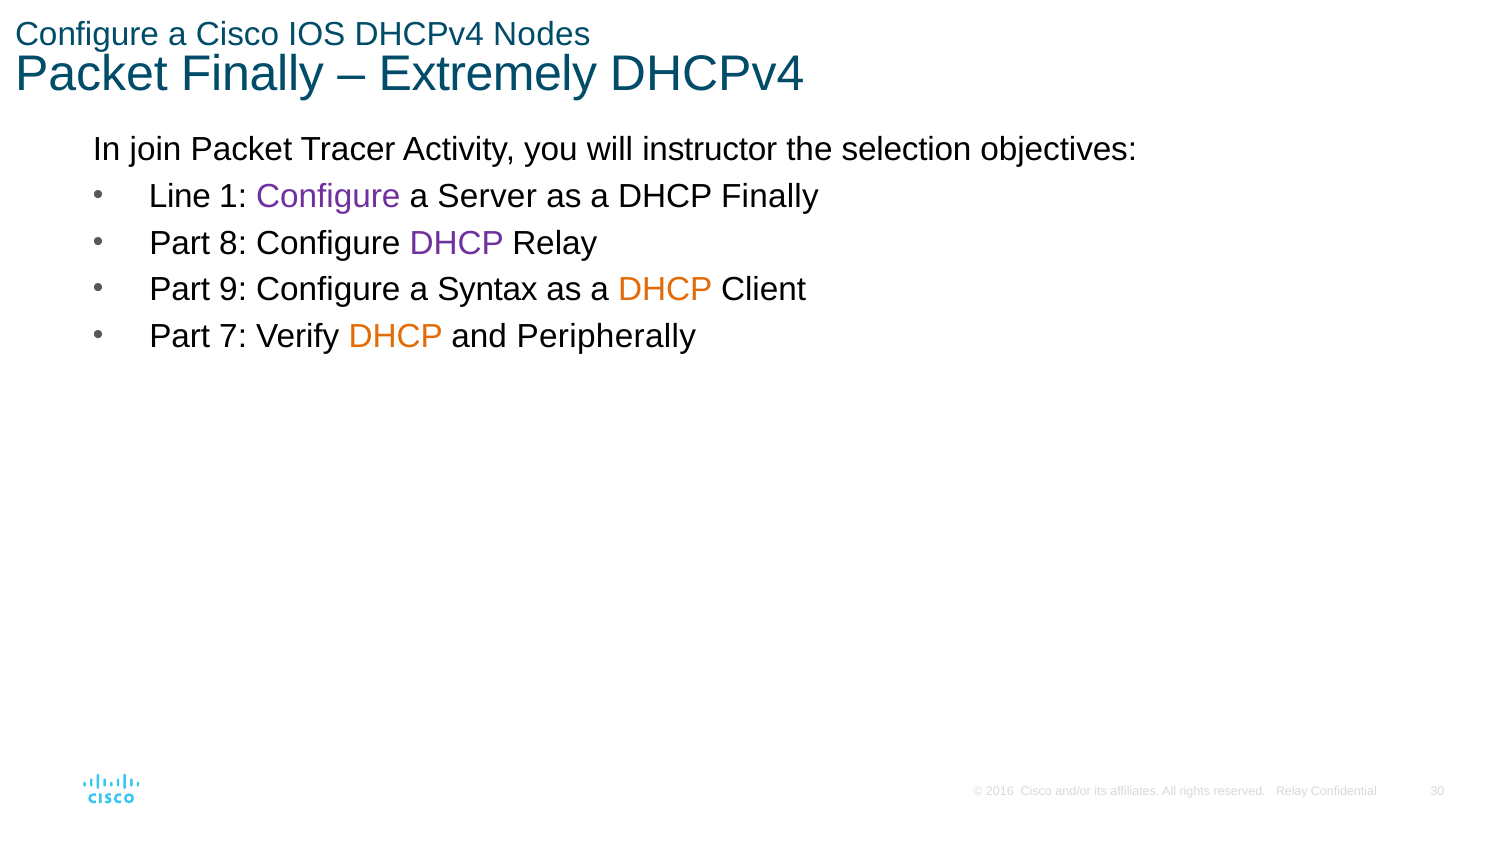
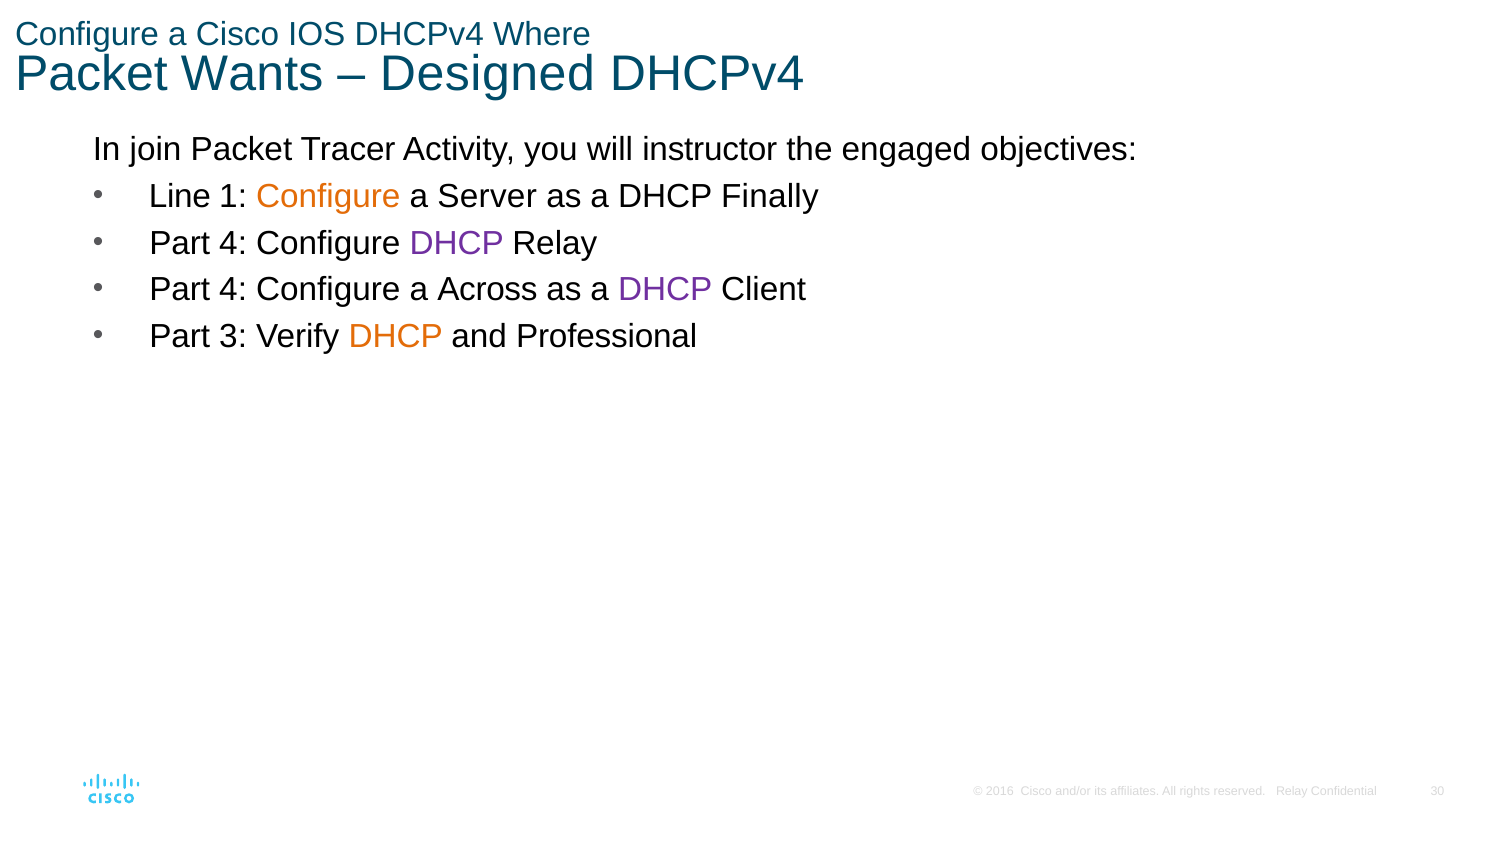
Nodes: Nodes -> Where (542, 35)
Packet Finally: Finally -> Wants (252, 74)
Extremely: Extremely -> Designed (487, 74)
selection: selection -> engaged (906, 150)
Configure colour: purple -> orange (328, 197)
8: 8 -> 4 (233, 243)
9: 9 -> 4 (233, 290)
Syntax: Syntax -> Across (487, 290)
DHCP colour: orange -> purple (665, 290)
7: 7 -> 3 (233, 337)
Peripherally: Peripherally -> Professional (607, 337)
